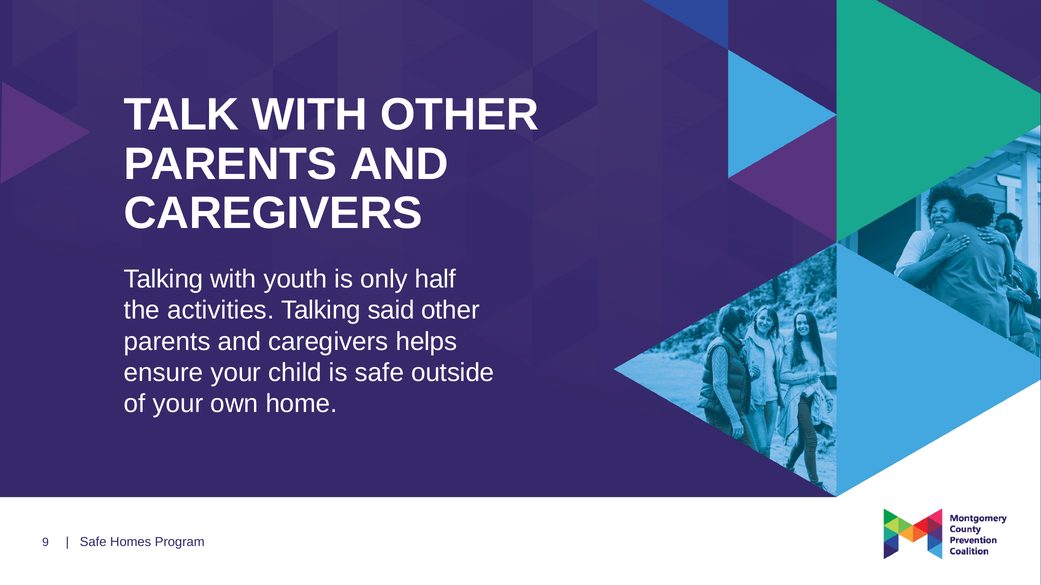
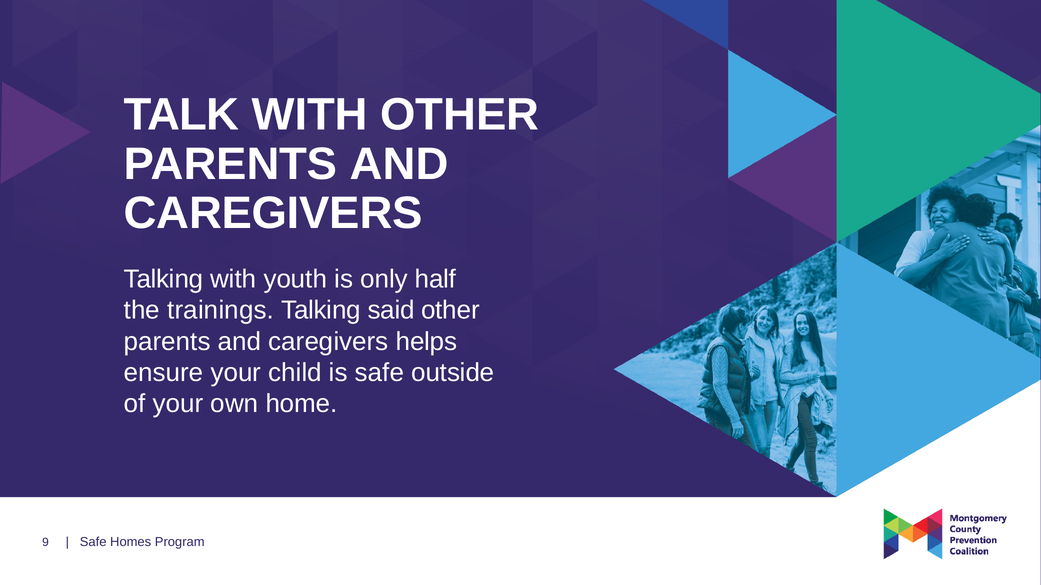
activities: activities -> trainings (221, 311)
